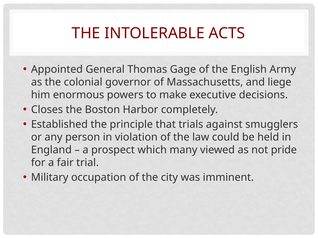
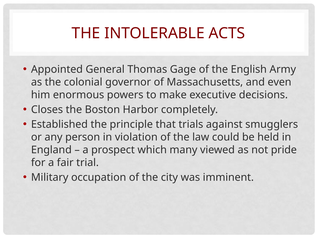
liege: liege -> even (280, 82)
